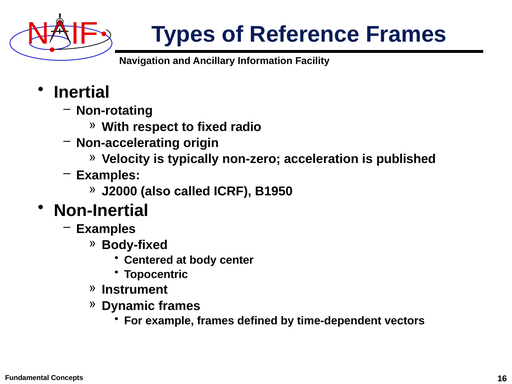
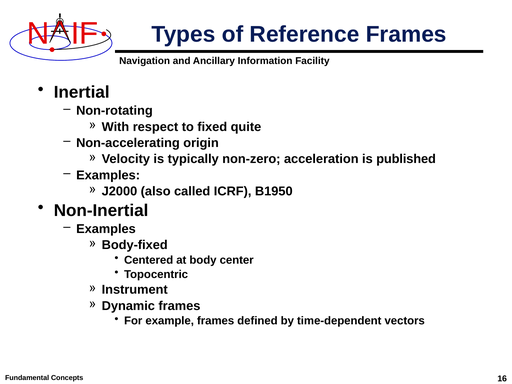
radio: radio -> quite (246, 127)
